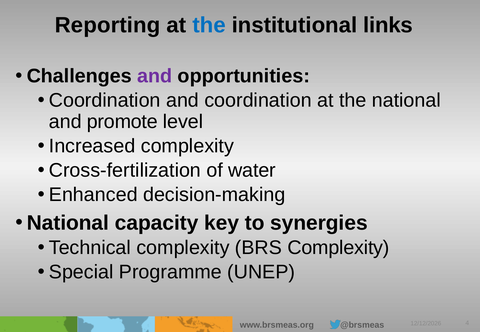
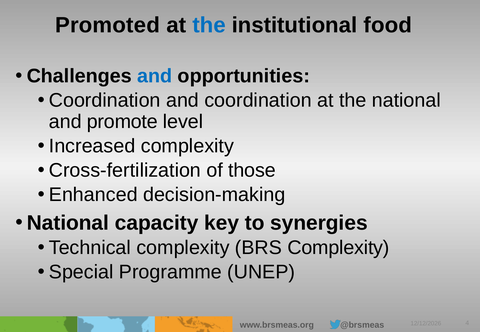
Reporting: Reporting -> Promoted (108, 25)
links: links -> food (388, 25)
and colour: purple -> blue (155, 76)
water: water -> those (252, 171)
